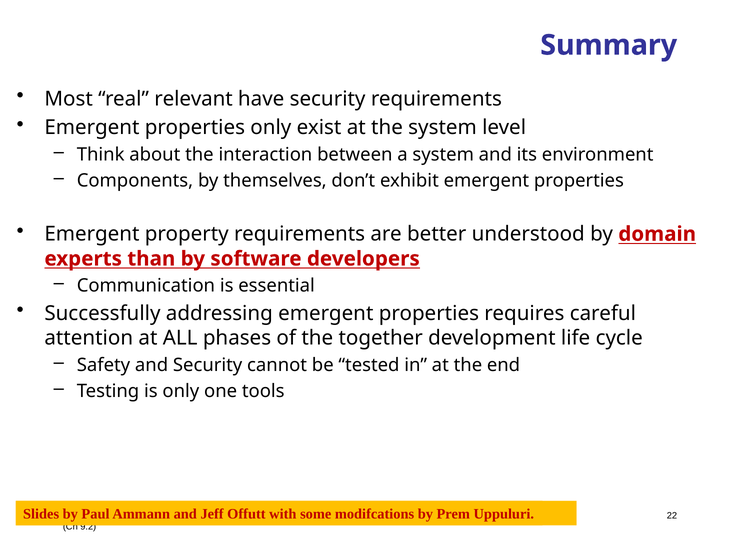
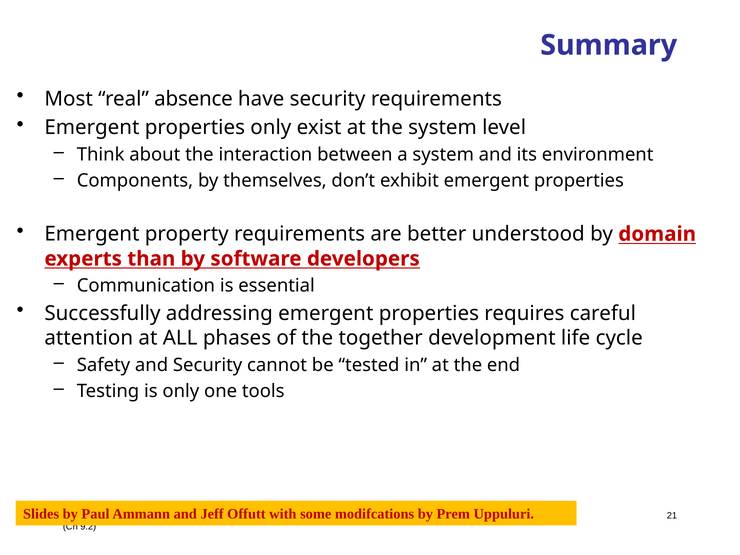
relevant: relevant -> absence (194, 99)
22: 22 -> 21 (672, 516)
